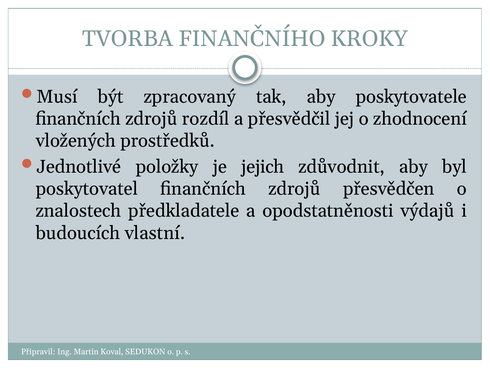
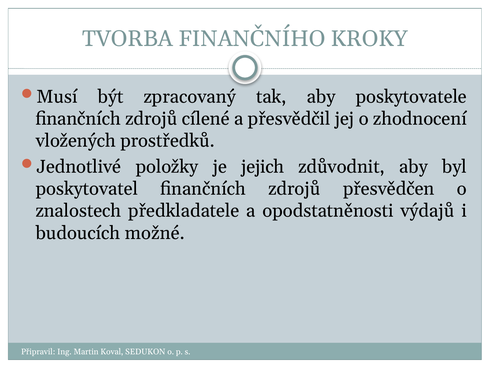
rozdíl: rozdíl -> cílené (206, 119)
vlastní: vlastní -> možné (155, 233)
